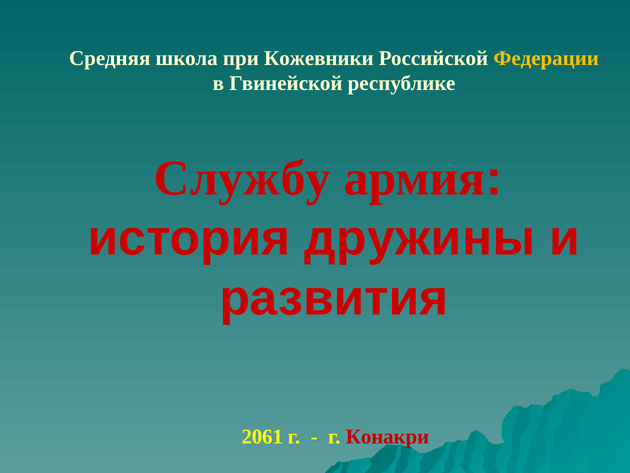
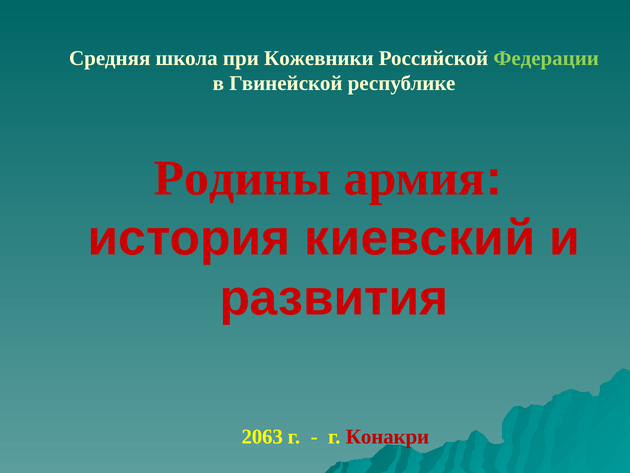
Федерации colour: yellow -> light green (546, 58)
Службу: Службу -> Родины (242, 178)
дружины: дружины -> киевский (420, 238)
2061: 2061 -> 2063 (262, 436)
